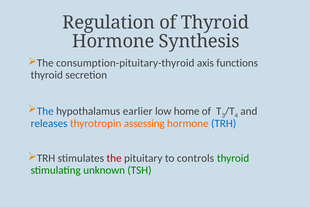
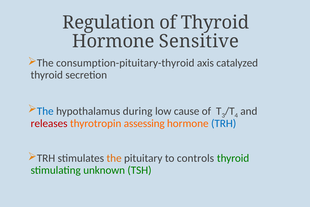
Synthesis: Synthesis -> Sensitive (199, 41)
functions: functions -> catalyzed (237, 63)
earlier: earlier -> during (138, 111)
home: home -> cause (187, 111)
releases colour: blue -> red (49, 123)
the colour: red -> orange (114, 158)
